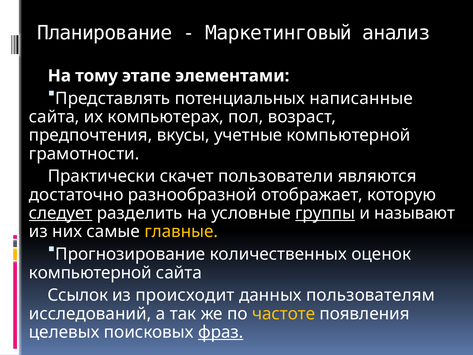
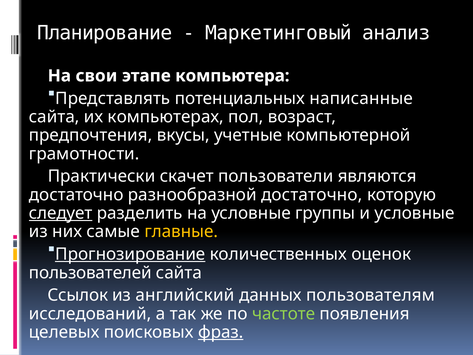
тому: тому -> свои (96, 76)
элементами: элементами -> компьютера (232, 76)
разнообразной отображает: отображает -> достаточно (312, 195)
группы underline: present -> none (325, 213)
и называют: называют -> условные (415, 213)
Прогнозирование underline: none -> present (130, 254)
компьютерной: компьютерной -> пользователей (90, 273)
происходит: происходит -> английский (185, 295)
частоте colour: yellow -> light green (284, 314)
